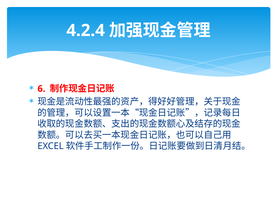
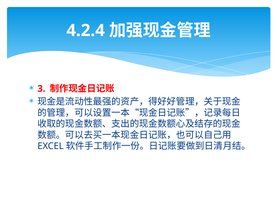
6: 6 -> 3 (41, 89)
